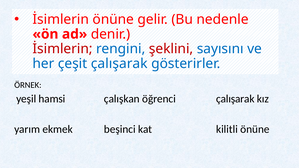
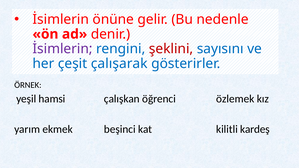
İsimlerin colour: red -> purple (63, 49)
öğrenci çalışarak: çalışarak -> özlemek (235, 99)
kilitli önüne: önüne -> kardeş (255, 129)
